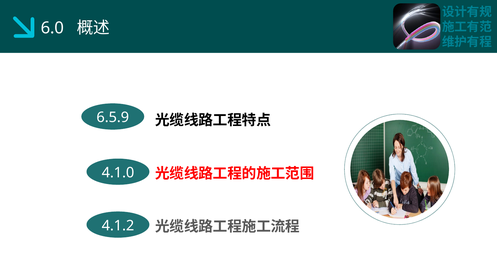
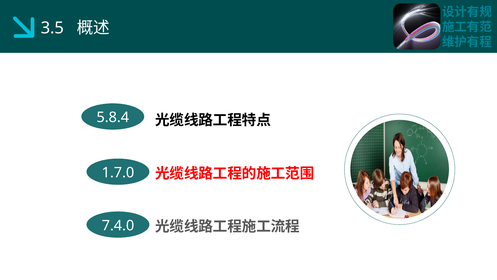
6.0: 6.0 -> 3.5 (52, 28)
6.5.9: 6.5.9 -> 5.8.4 (113, 117)
4.1.0: 4.1.0 -> 1.7.0 (118, 172)
4.1.2: 4.1.2 -> 7.4.0 (118, 225)
